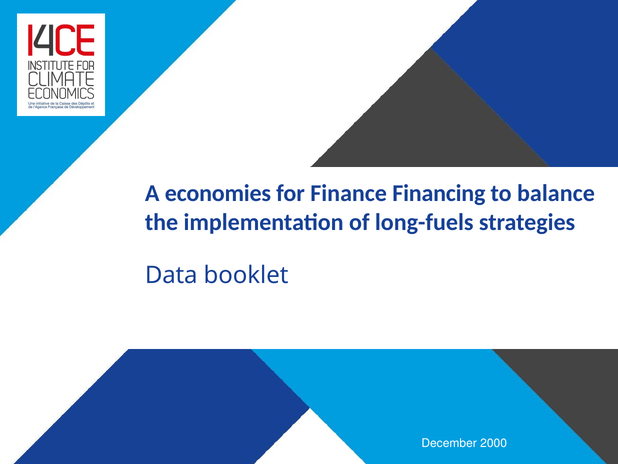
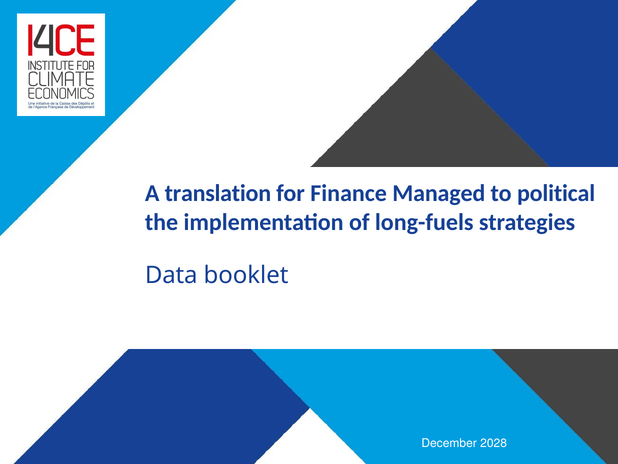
economies: economies -> translation (218, 193)
Financing: Financing -> Managed (439, 193)
balance: balance -> political (556, 193)
2000: 2000 -> 2028 (494, 443)
